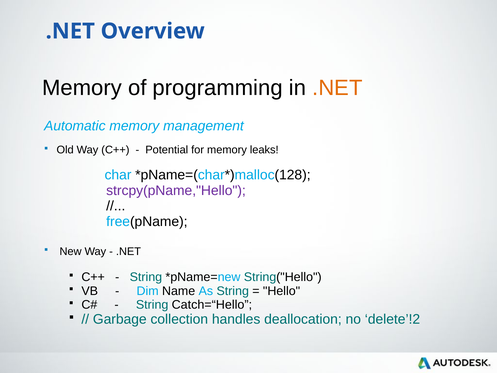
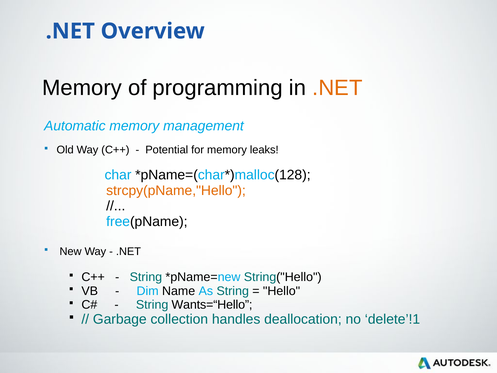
strcpy(pName,"Hello colour: purple -> orange (176, 190)
Catch=“Hello: Catch=“Hello -> Wants=“Hello (212, 305)
delete’!2: delete’!2 -> delete’!1 (392, 319)
